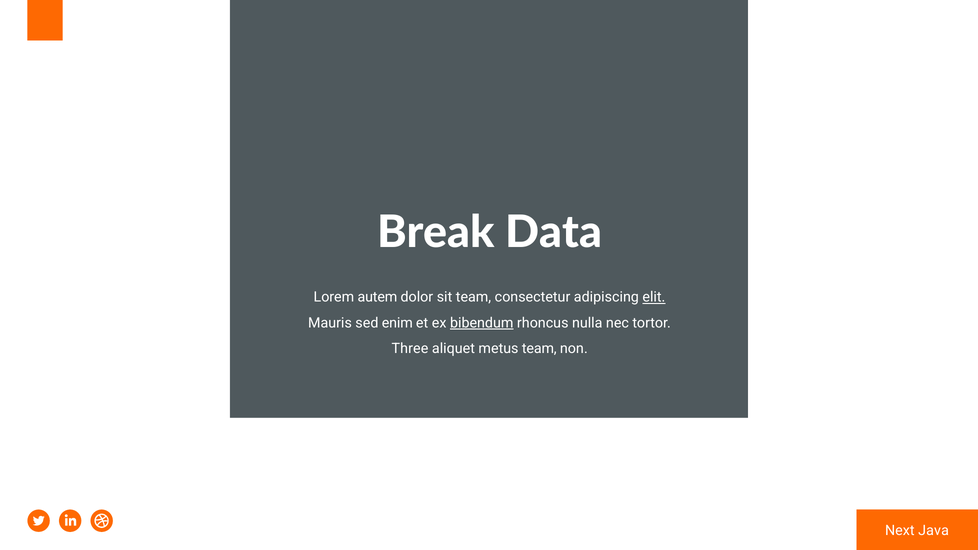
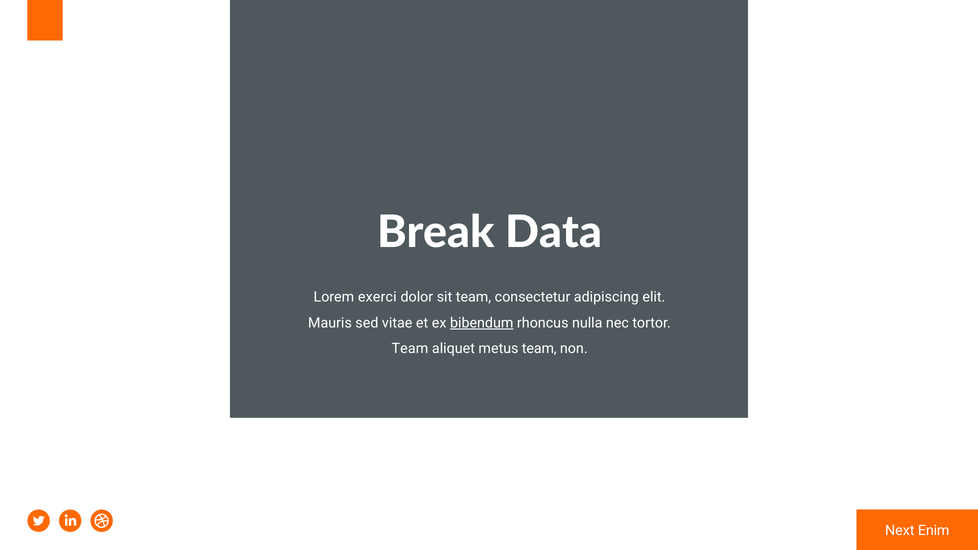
autem: autem -> exerci (377, 297)
elit underline: present -> none (654, 297)
enim: enim -> vitae (397, 323)
Three: Three -> Team (410, 349)
Java: Java -> Enim (934, 531)
